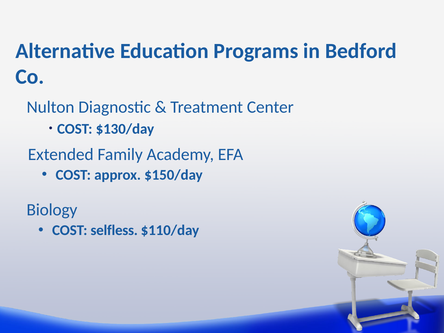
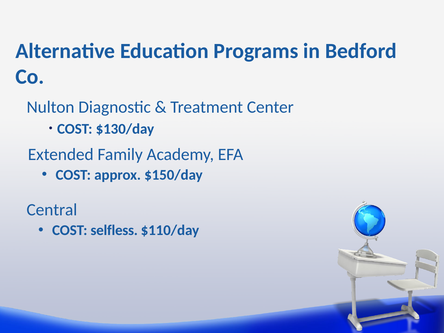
Biology: Biology -> Central (52, 210)
